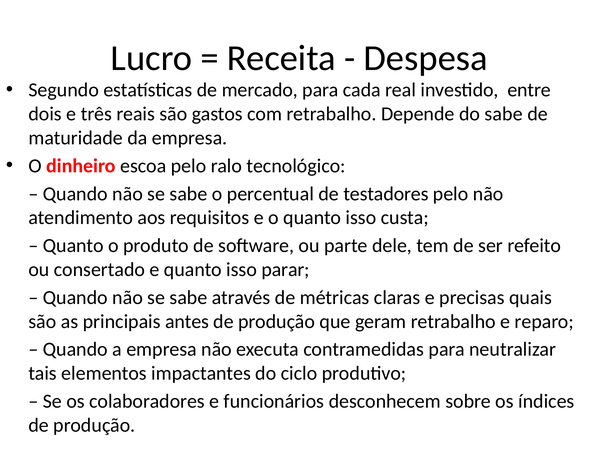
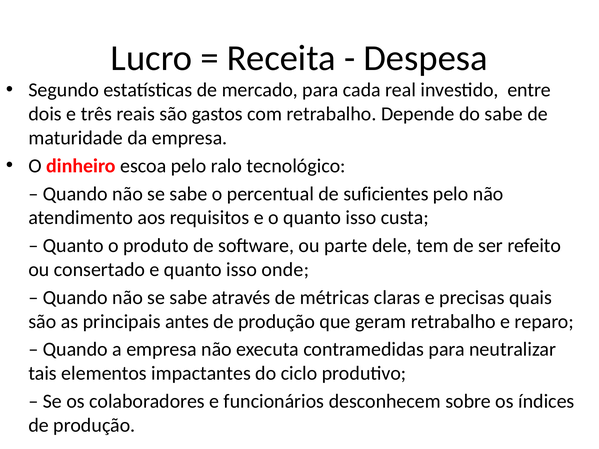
testadores: testadores -> suficientes (386, 194)
parar: parar -> onde (285, 270)
